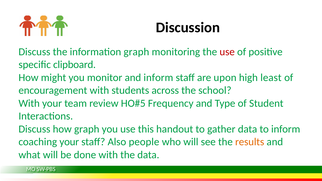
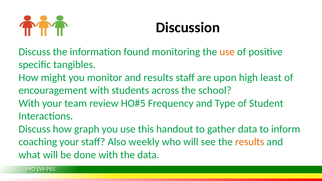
information graph: graph -> found (136, 52)
use colour: red -> orange (227, 52)
clipboard: clipboard -> tangibles (74, 65)
and inform: inform -> results (158, 78)
people: people -> weekly (144, 142)
